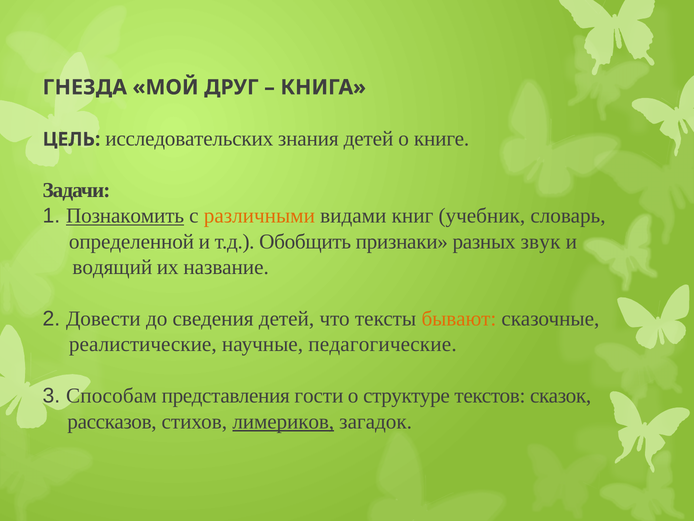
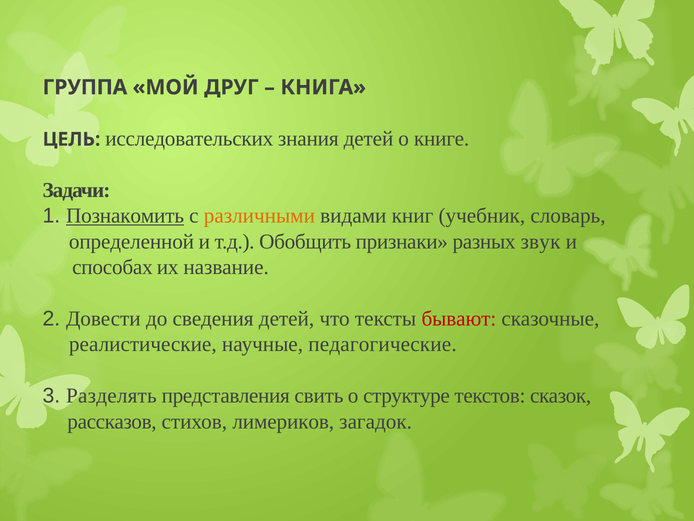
ГНЕЗДА: ГНЕЗДА -> ГРУППА (85, 87)
водящий: водящий -> способах (112, 267)
бывают colour: orange -> red (459, 318)
Способам: Способам -> Разделять (111, 395)
гости: гости -> свить (319, 395)
лимериков underline: present -> none (283, 421)
